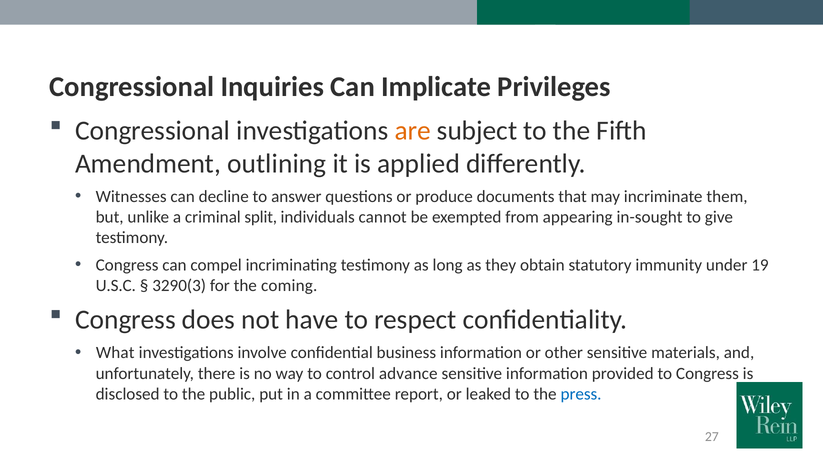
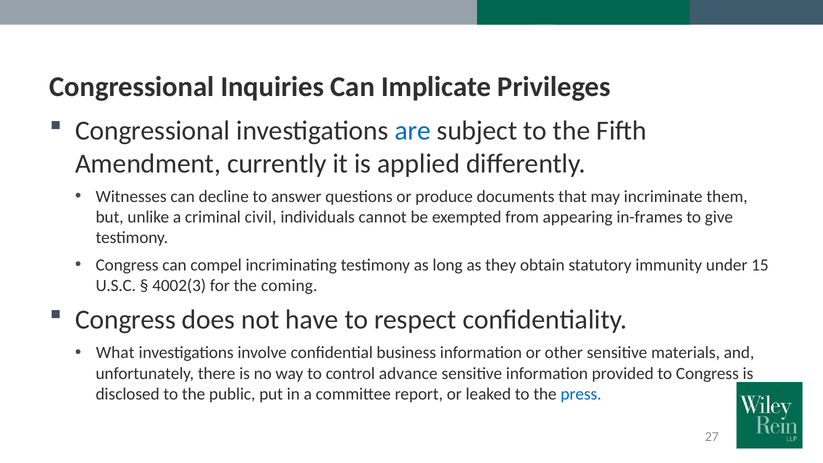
are colour: orange -> blue (413, 131)
outlining: outlining -> currently (277, 163)
split: split -> civil (261, 217)
in-sought: in-sought -> in-frames (650, 217)
19: 19 -> 15 (760, 265)
3290(3: 3290(3 -> 4002(3 (179, 286)
